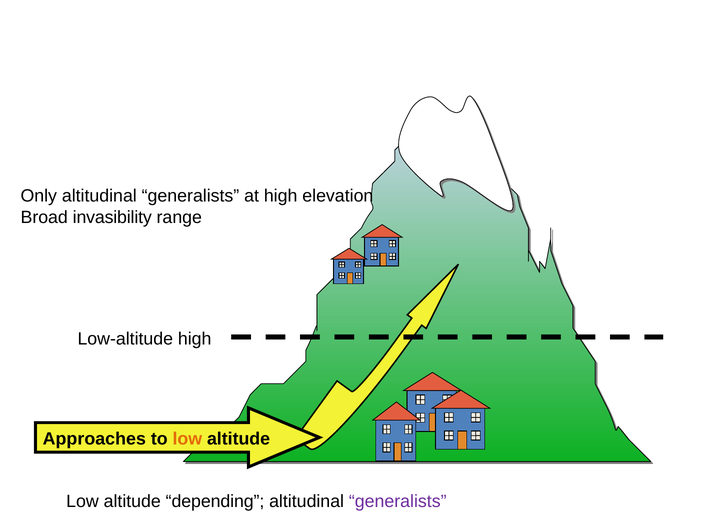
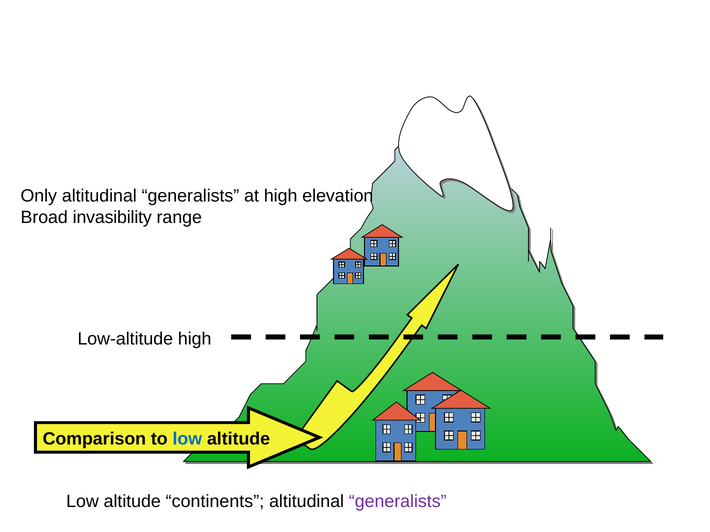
Approaches: Approaches -> Comparison (94, 439)
low colour: orange -> blue (187, 439)
depending: depending -> continents (215, 502)
